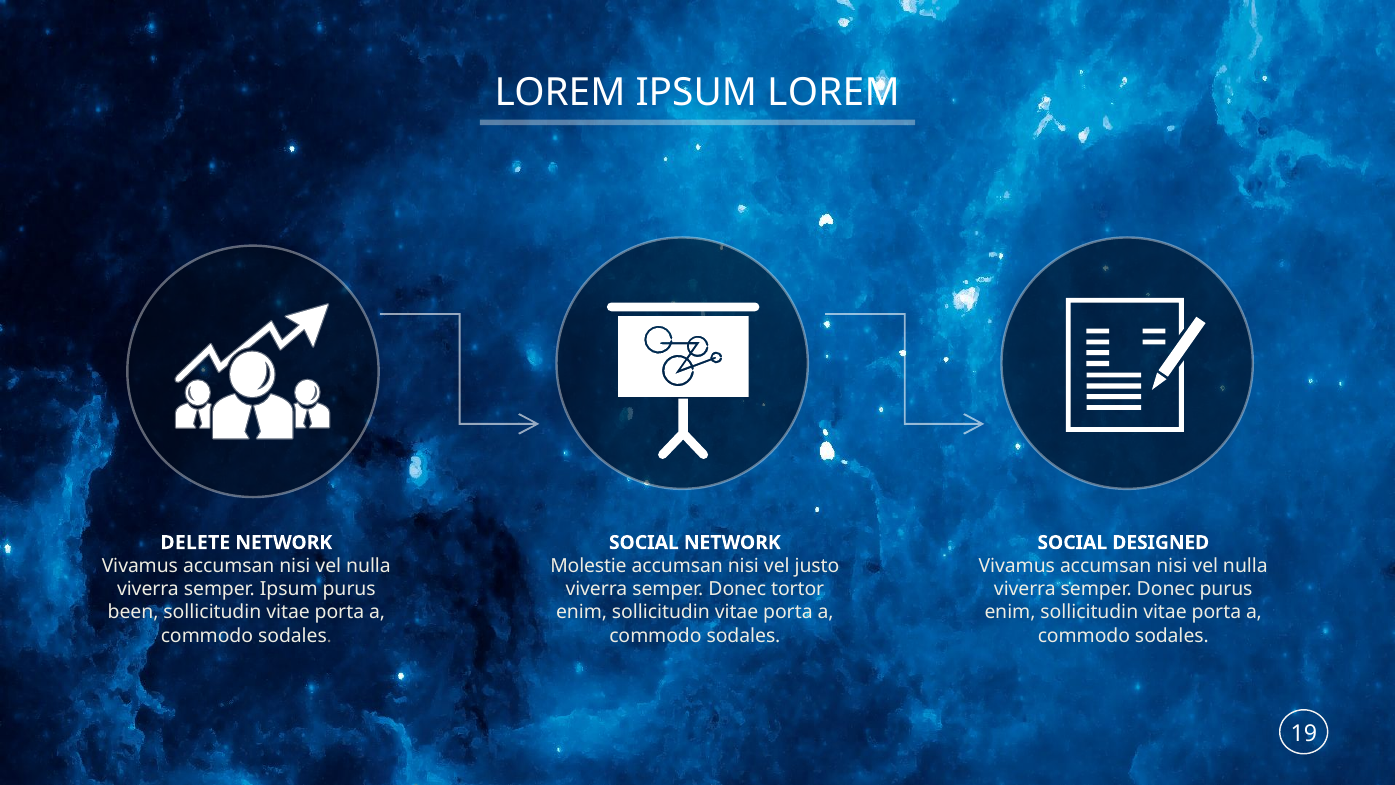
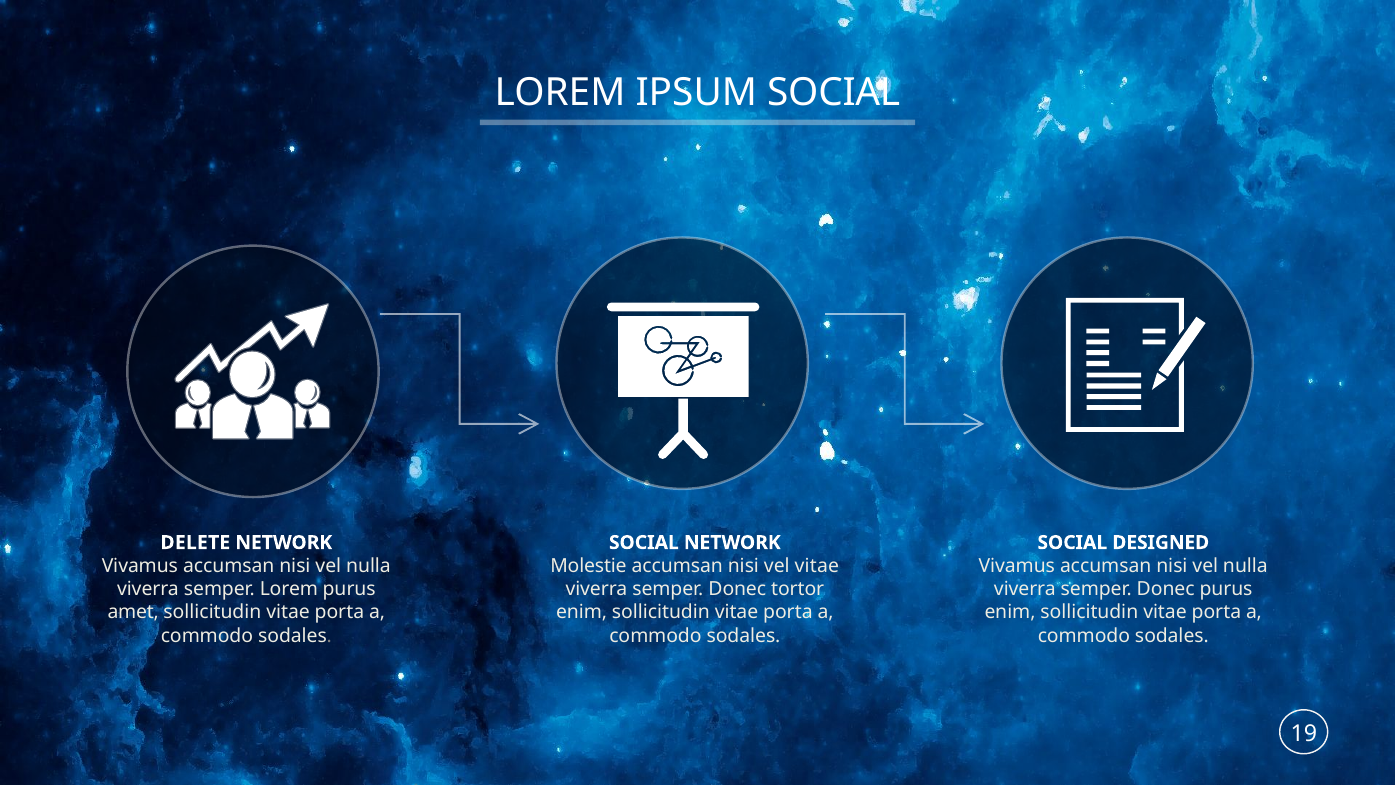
IPSUM LOREM: LOREM -> SOCIAL (834, 92)
vel justo: justo -> vitae (817, 566)
semper Ipsum: Ipsum -> Lorem (289, 589)
been: been -> amet (133, 612)
